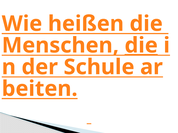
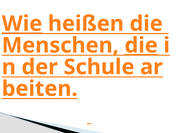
Wie underline: none -> present (22, 24)
